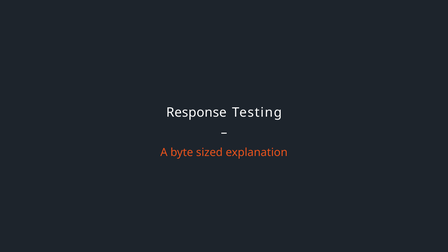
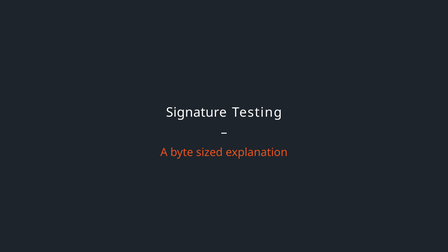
Response: Response -> Signature (196, 112)
